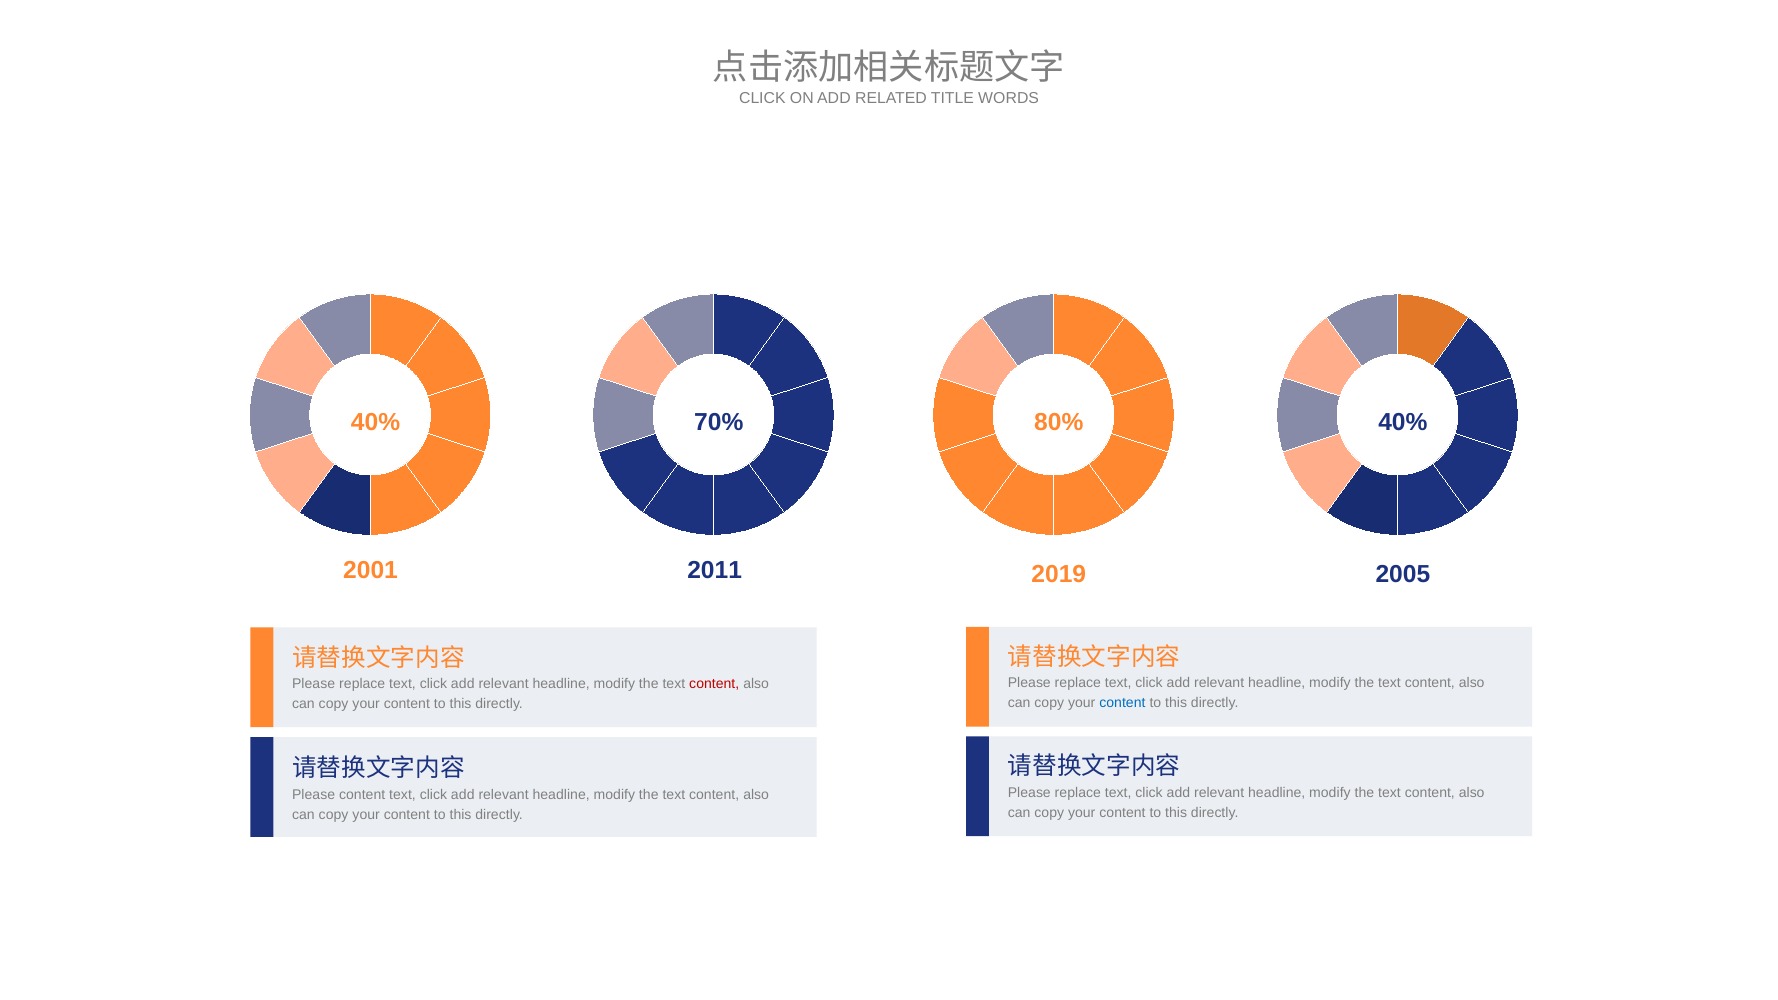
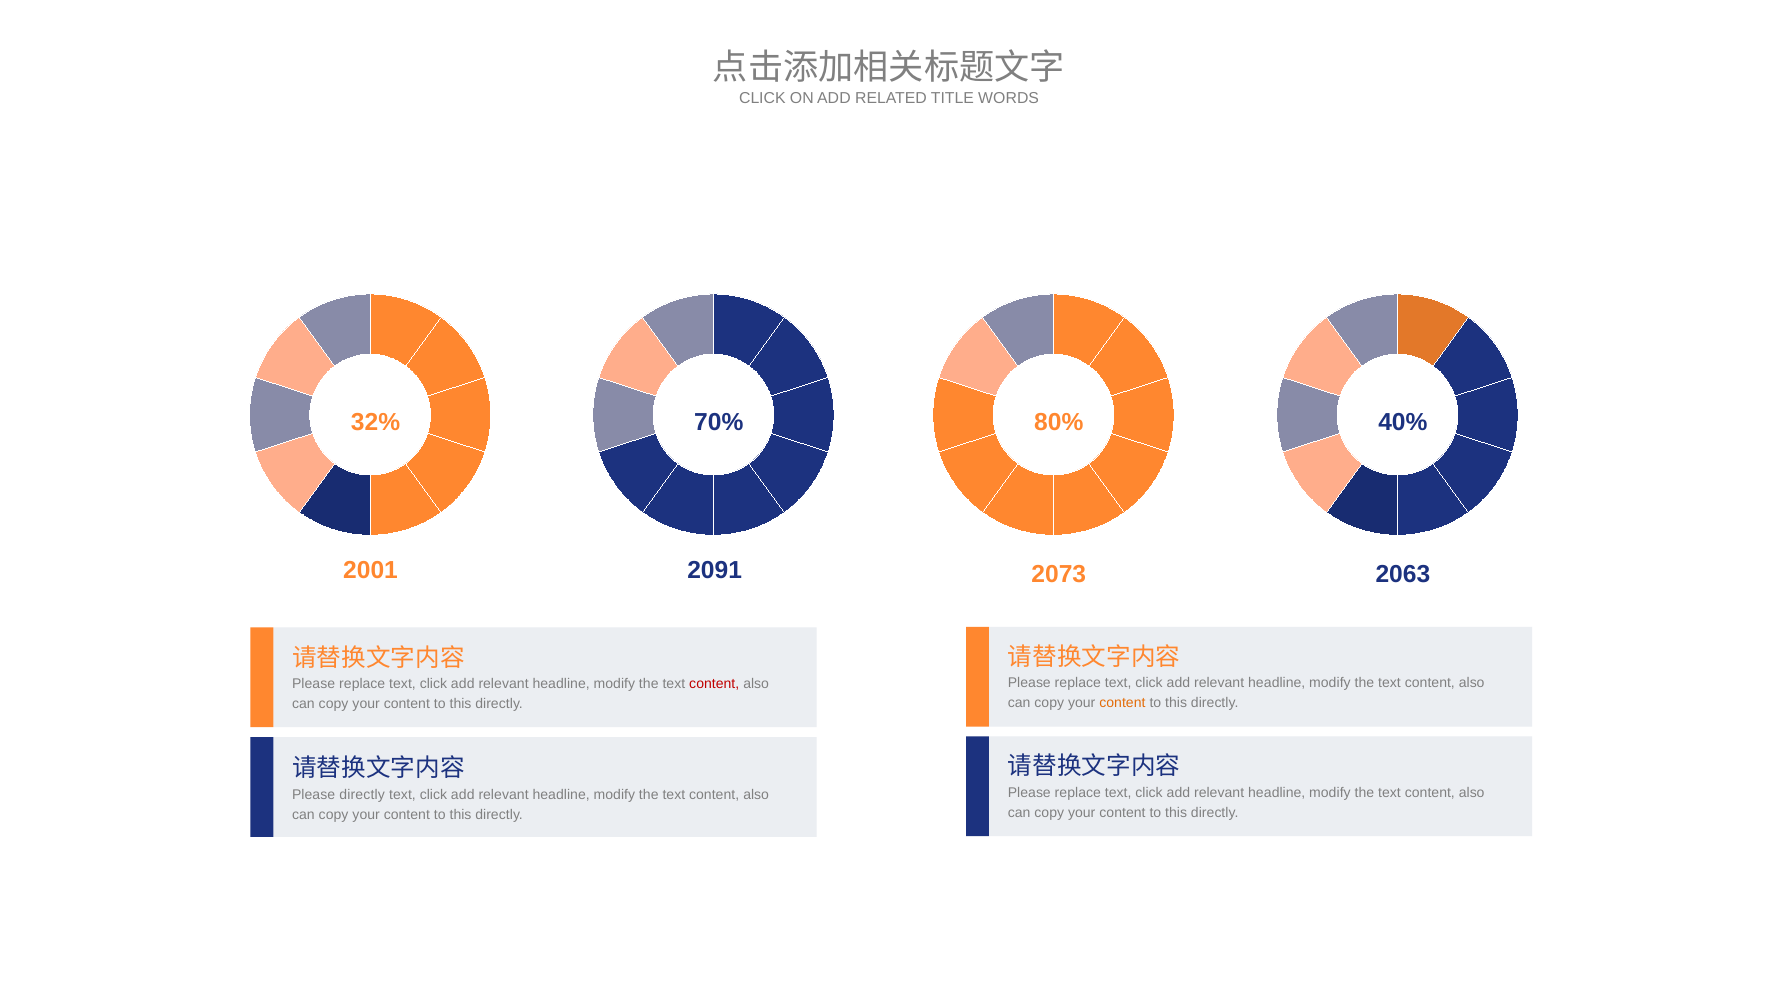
40%: 40% -> 32% (376, 422)
2011: 2011 -> 2091 (715, 570)
2019: 2019 -> 2073 (1059, 575)
2005: 2005 -> 2063 (1403, 575)
content colour: blue -> orange (1122, 703)
Please content: content -> directly (362, 794)
